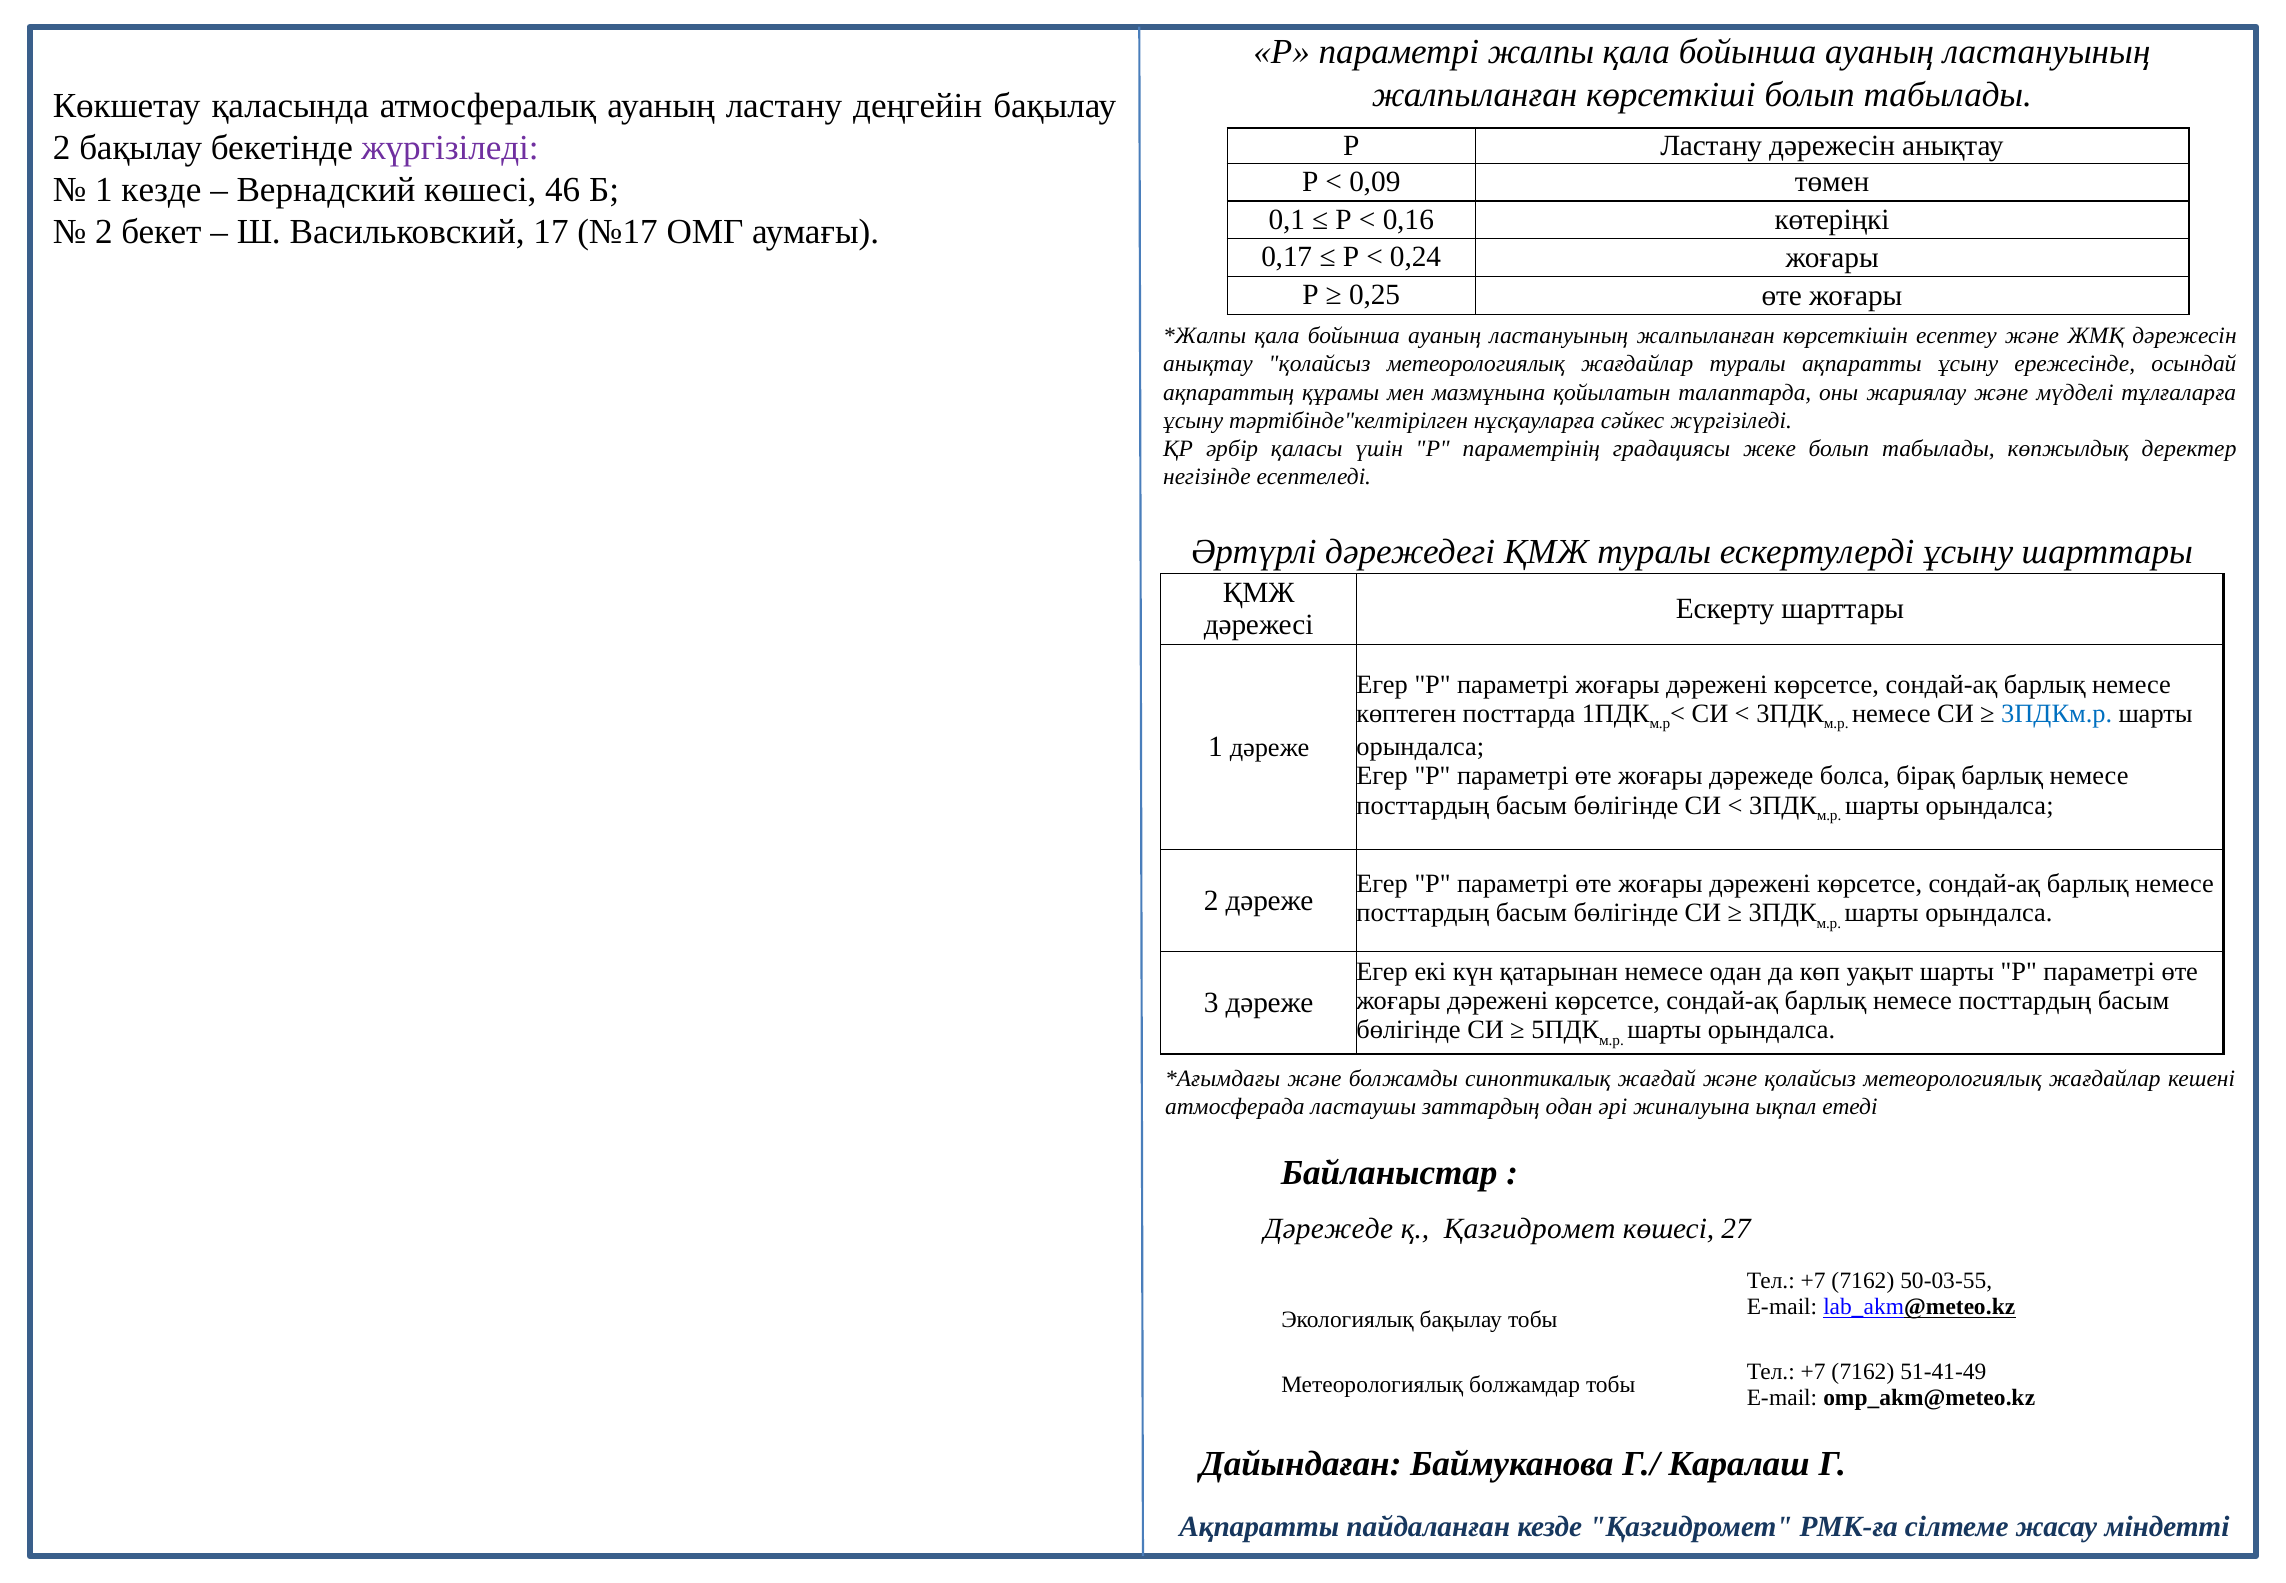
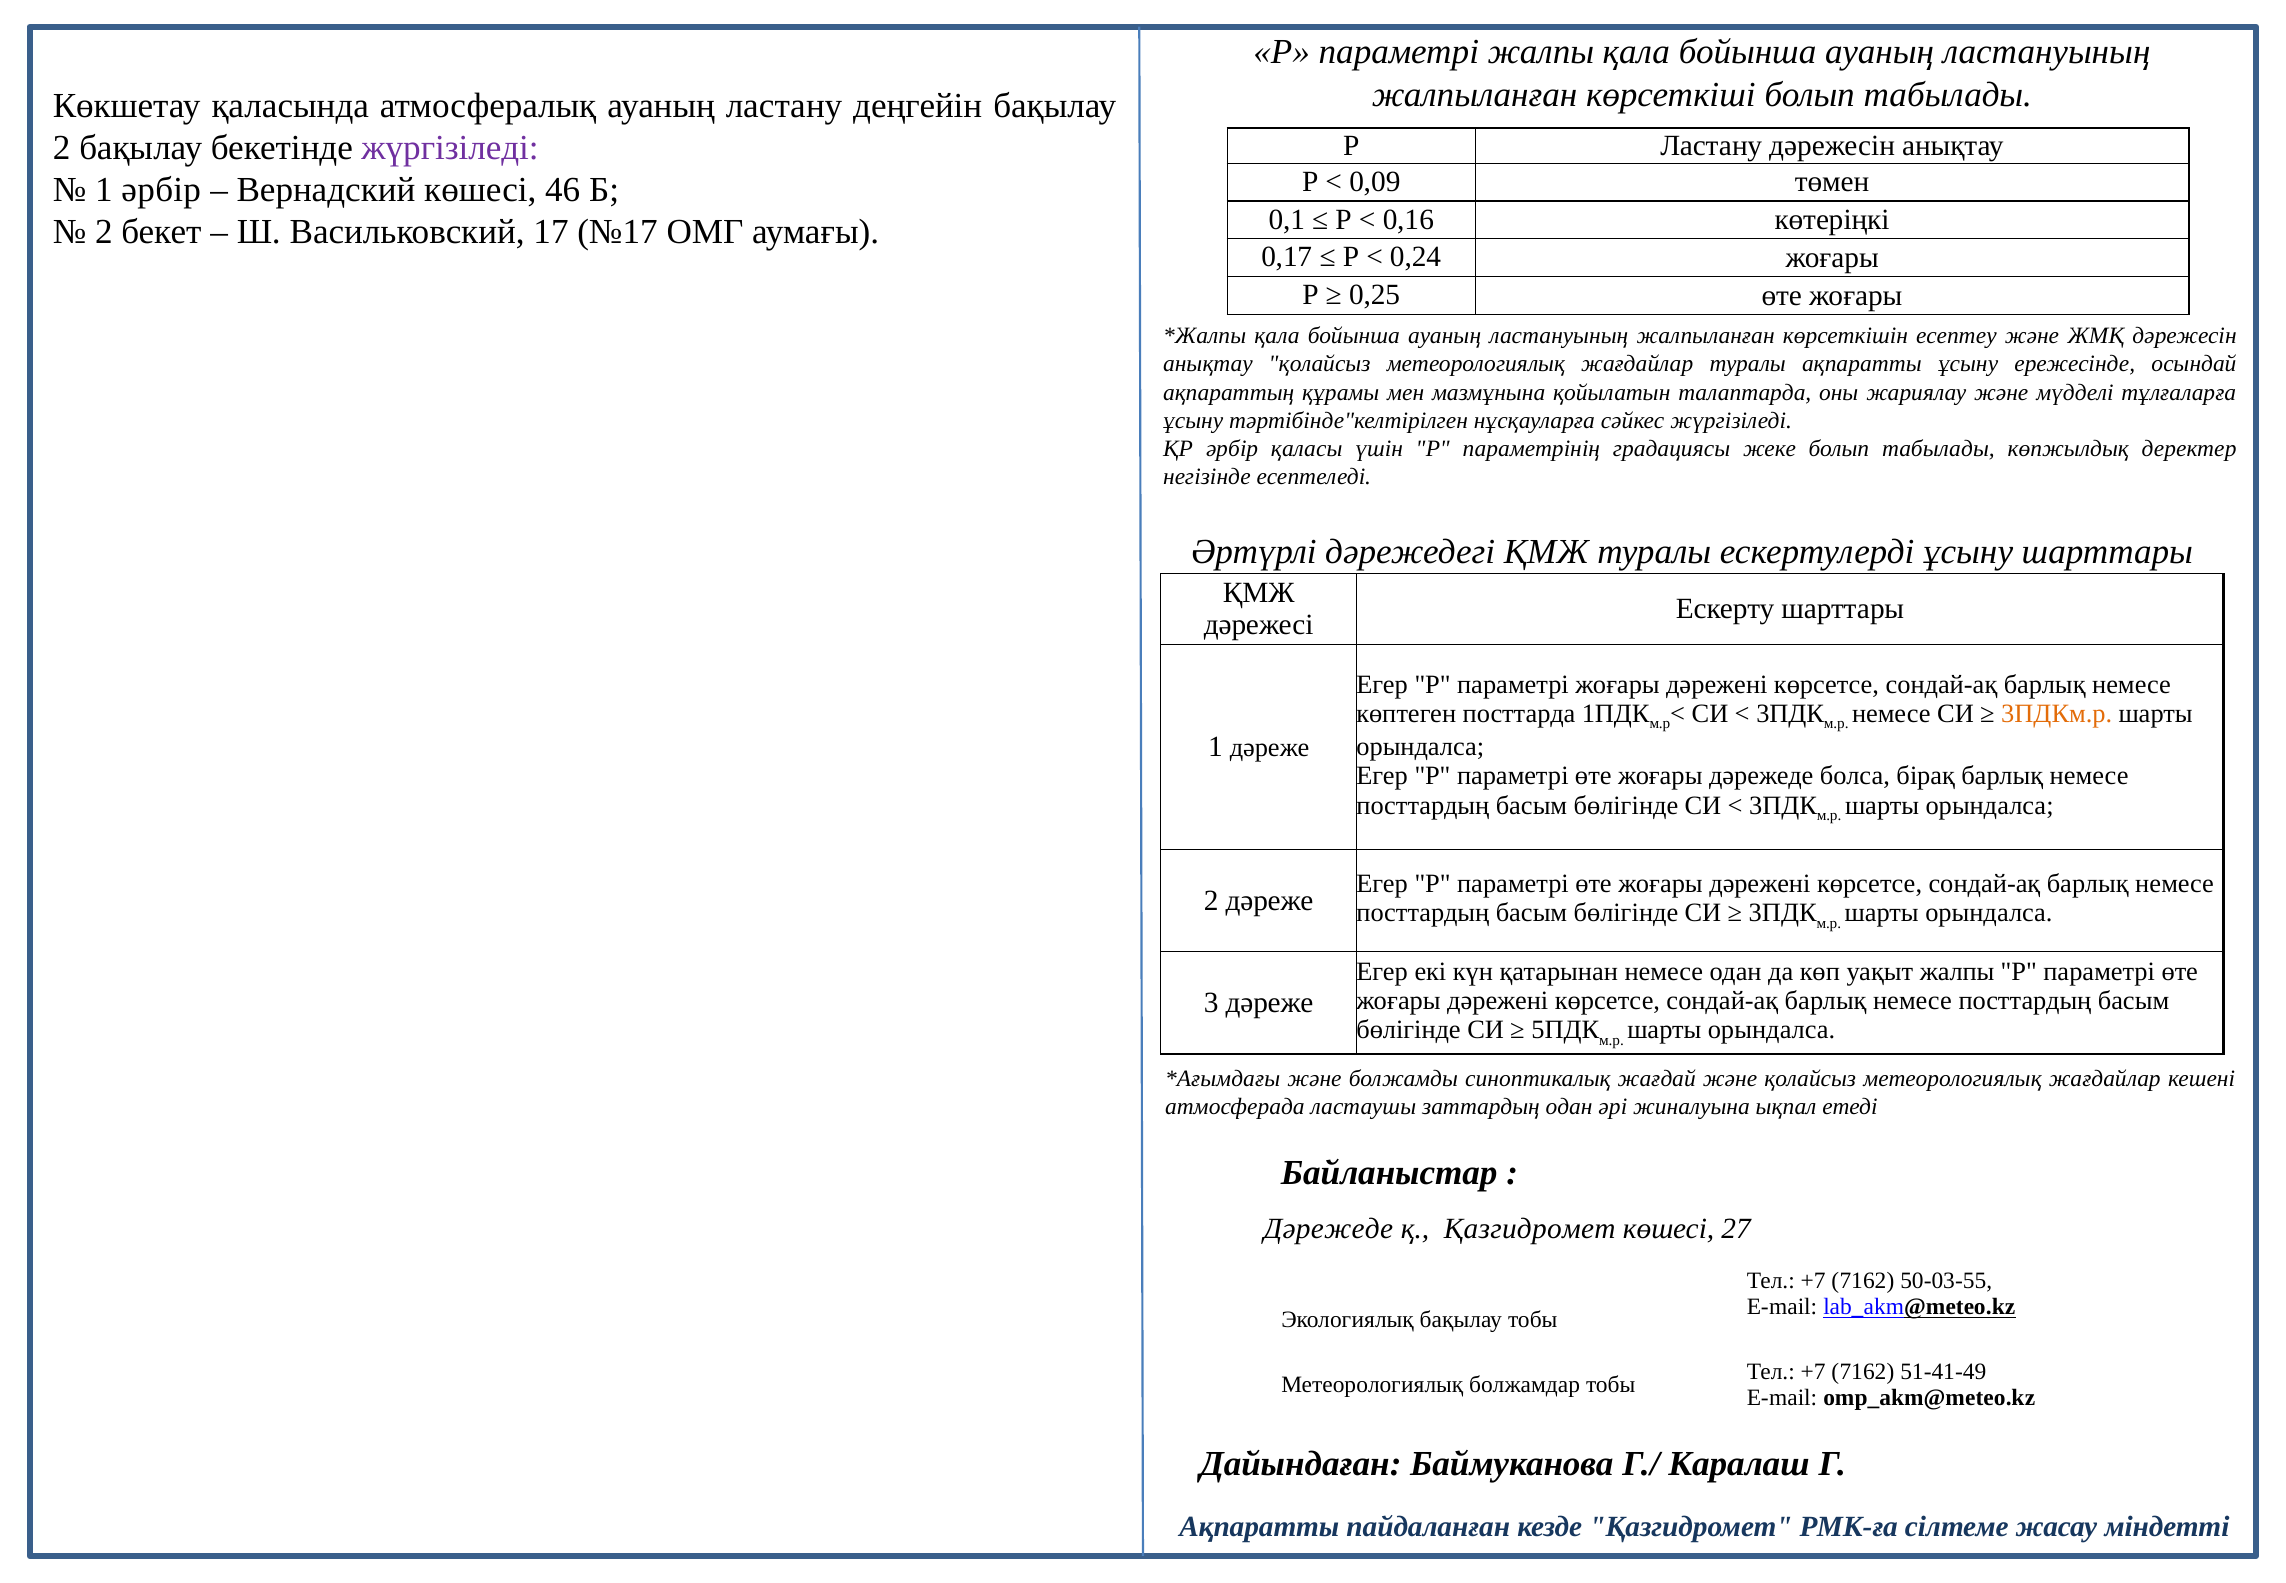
1 кезде: кезде -> әрбір (161, 190)
3ПДКм.р colour: blue -> orange (2057, 713)
уақыт шарты: шарты -> жалпы (1957, 971)
